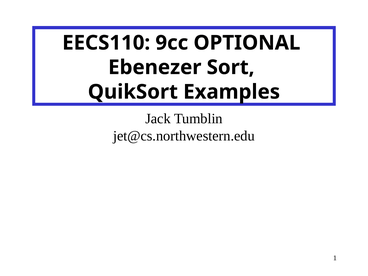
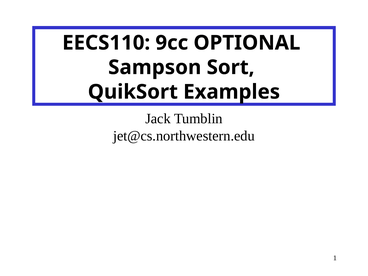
Ebenezer: Ebenezer -> Sampson (155, 67)
